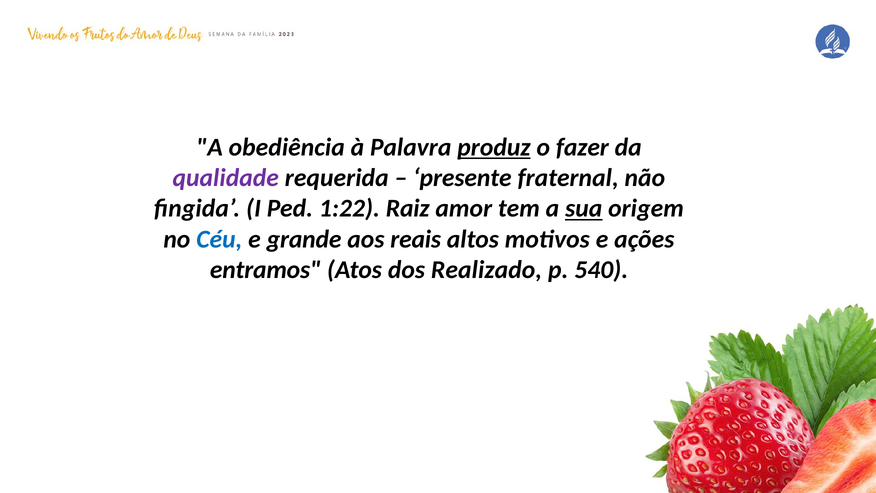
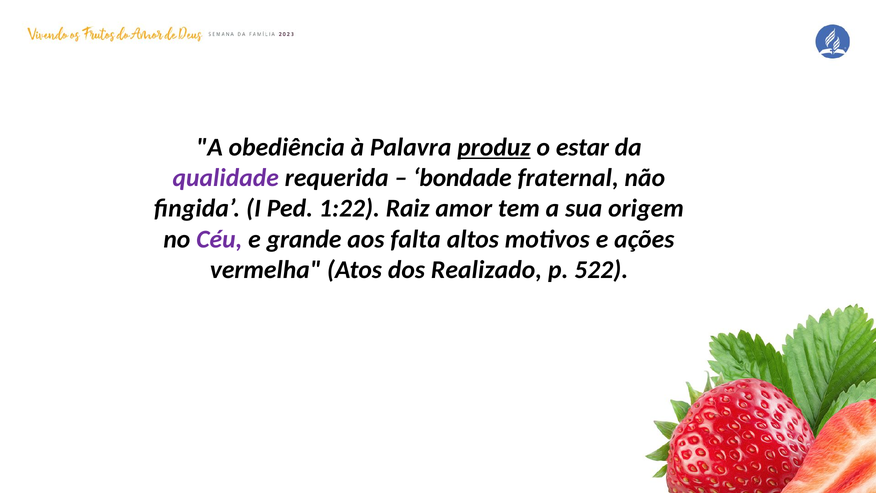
fazer: fazer -> estar (582, 147)
presente: presente -> bondade (462, 178)
sua underline: present -> none (584, 208)
Céu colour: blue -> purple (219, 239)
reais: reais -> falta (416, 239)
entramos: entramos -> vermelha (265, 270)
540: 540 -> 522 (601, 270)
